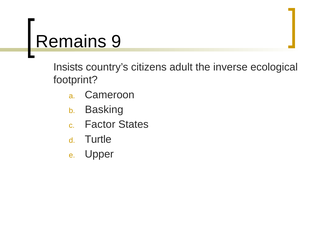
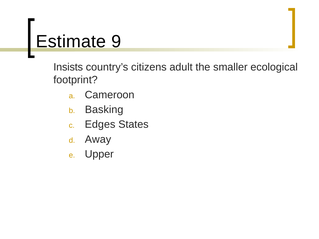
Remains: Remains -> Estimate (71, 42)
inverse: inverse -> smaller (230, 67)
Factor: Factor -> Edges (100, 125)
Turtle: Turtle -> Away (98, 139)
